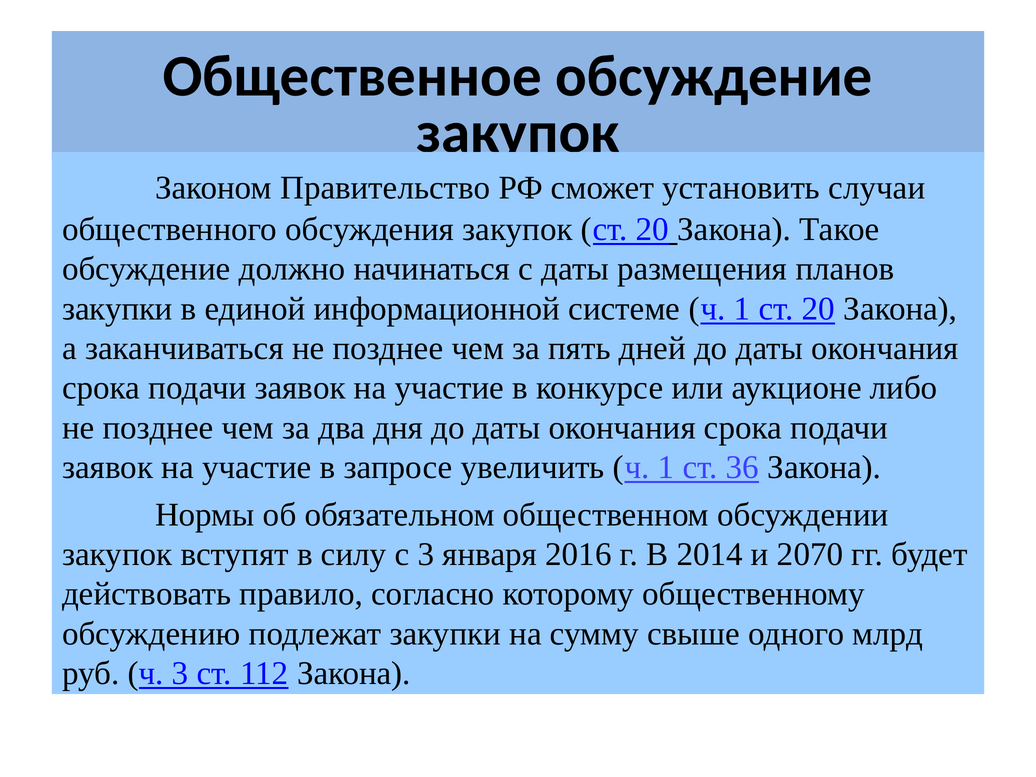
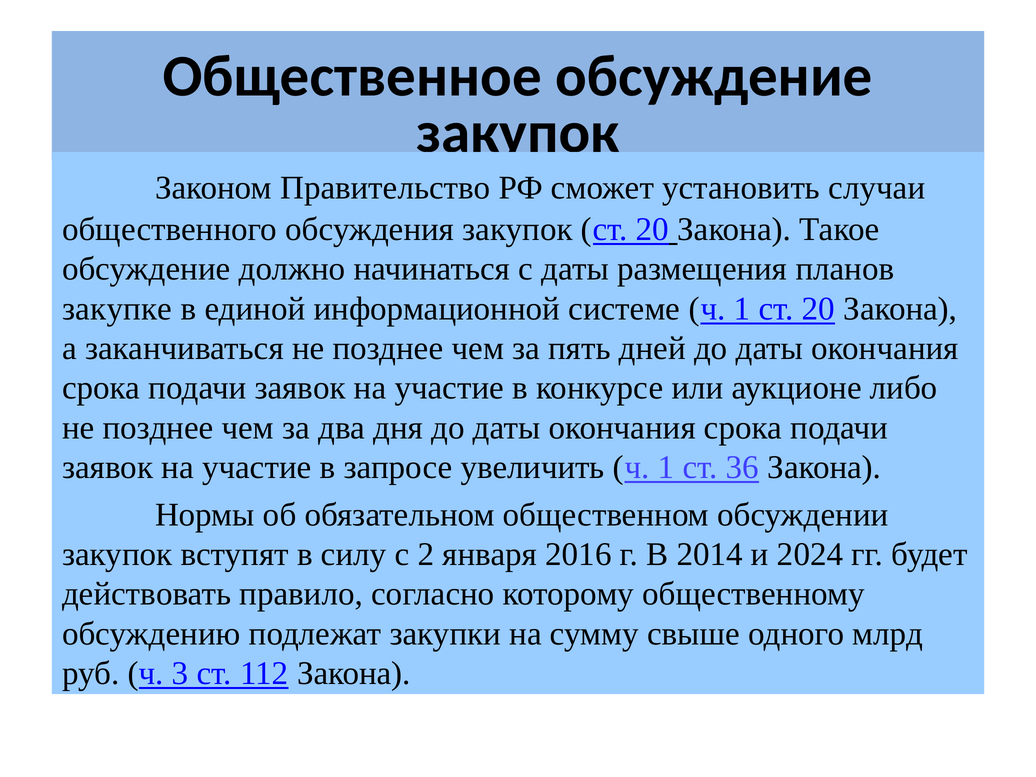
закупки: закупки -> закупке (117, 309)
с 3: 3 -> 2 (426, 554)
2070: 2070 -> 2024 (810, 554)
